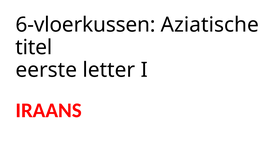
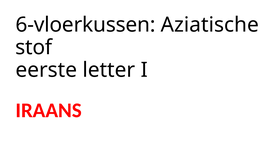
titel: titel -> stof (34, 47)
